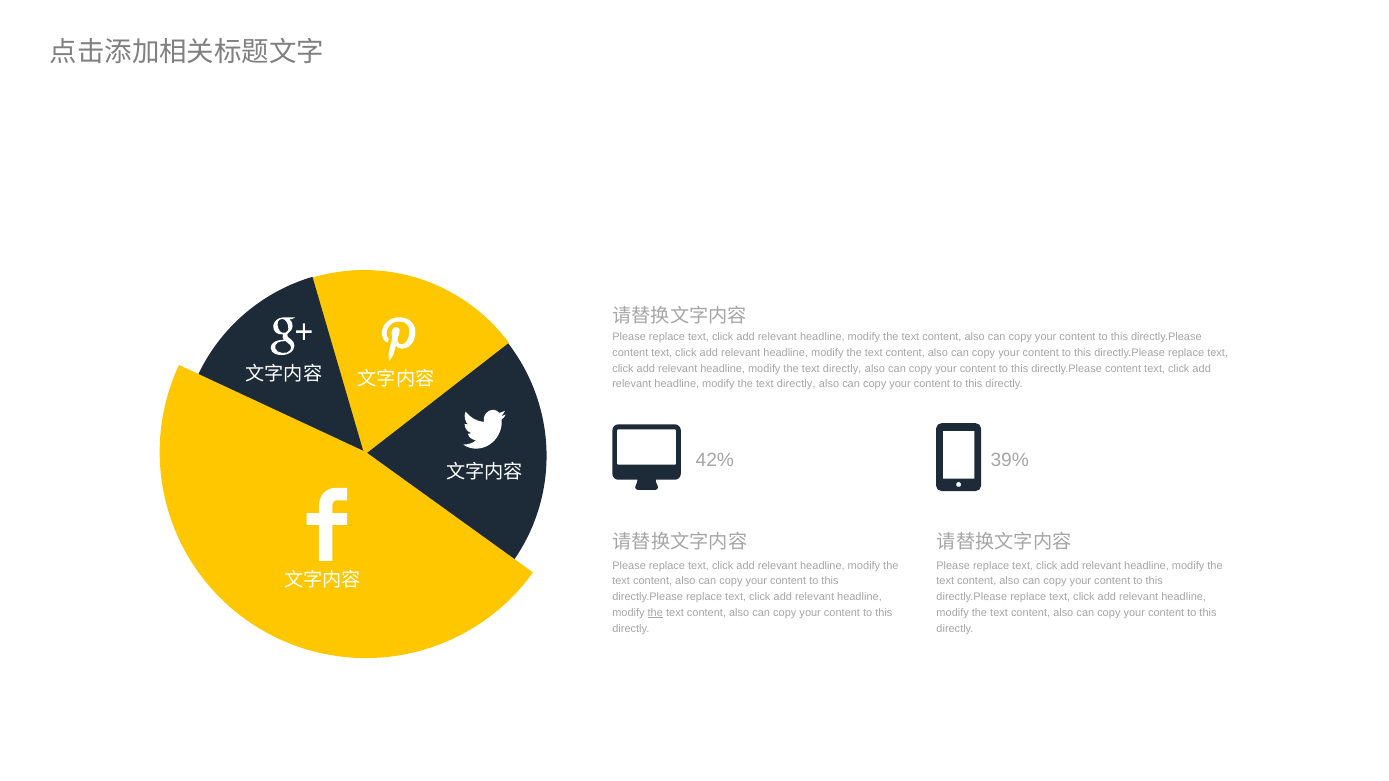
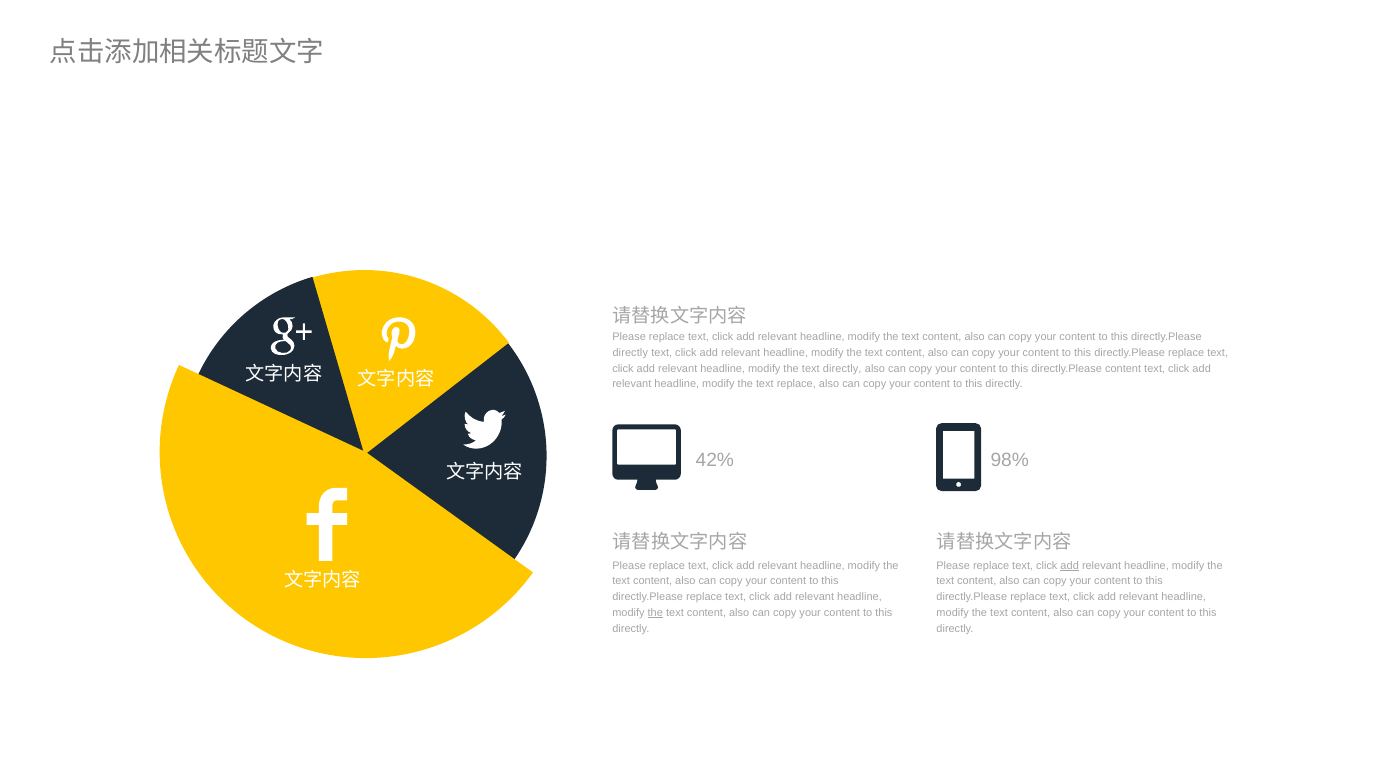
content: content -> directly (630, 353)
directly: directly -> replace (796, 384)
39%: 39% -> 98% (1010, 461)
add underline: none -> present (1070, 566)
